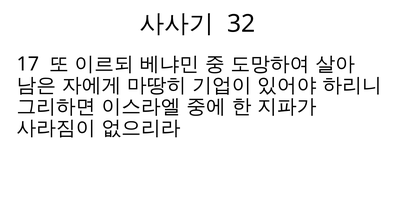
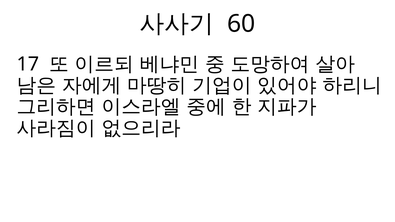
32: 32 -> 60 (241, 24)
